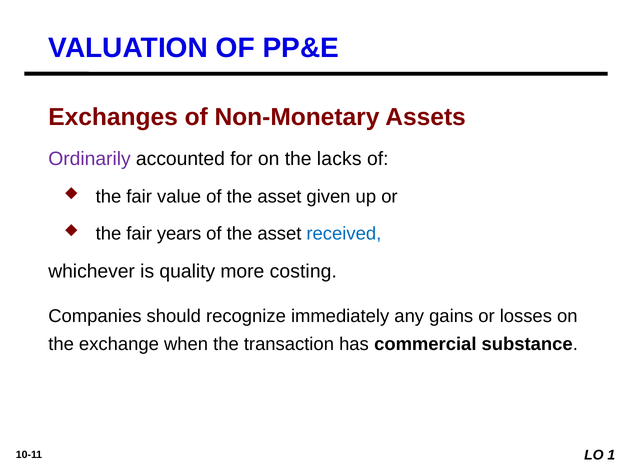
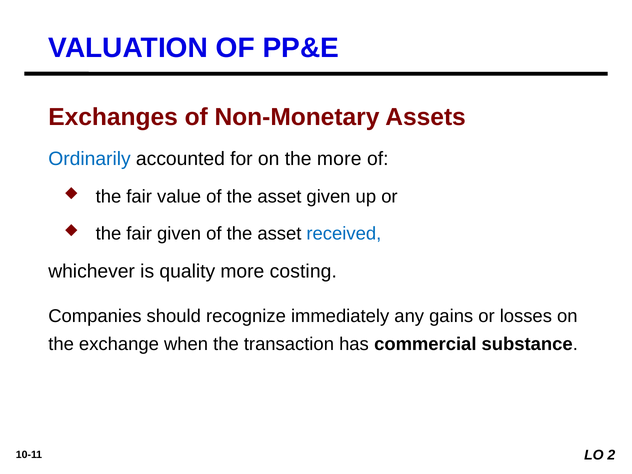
Ordinarily colour: purple -> blue (90, 159)
the lacks: lacks -> more (339, 159)
fair years: years -> given (179, 233)
1: 1 -> 2 (611, 455)
